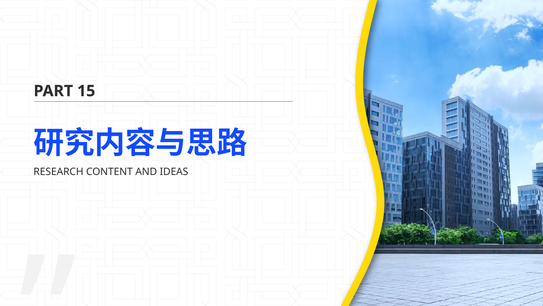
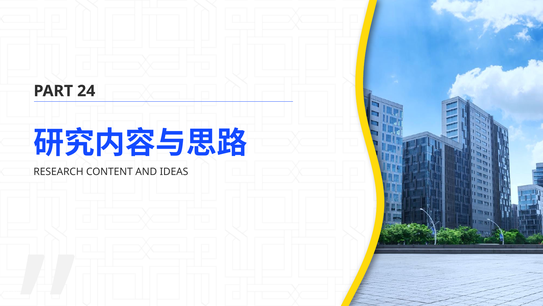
15: 15 -> 24 (86, 91)
